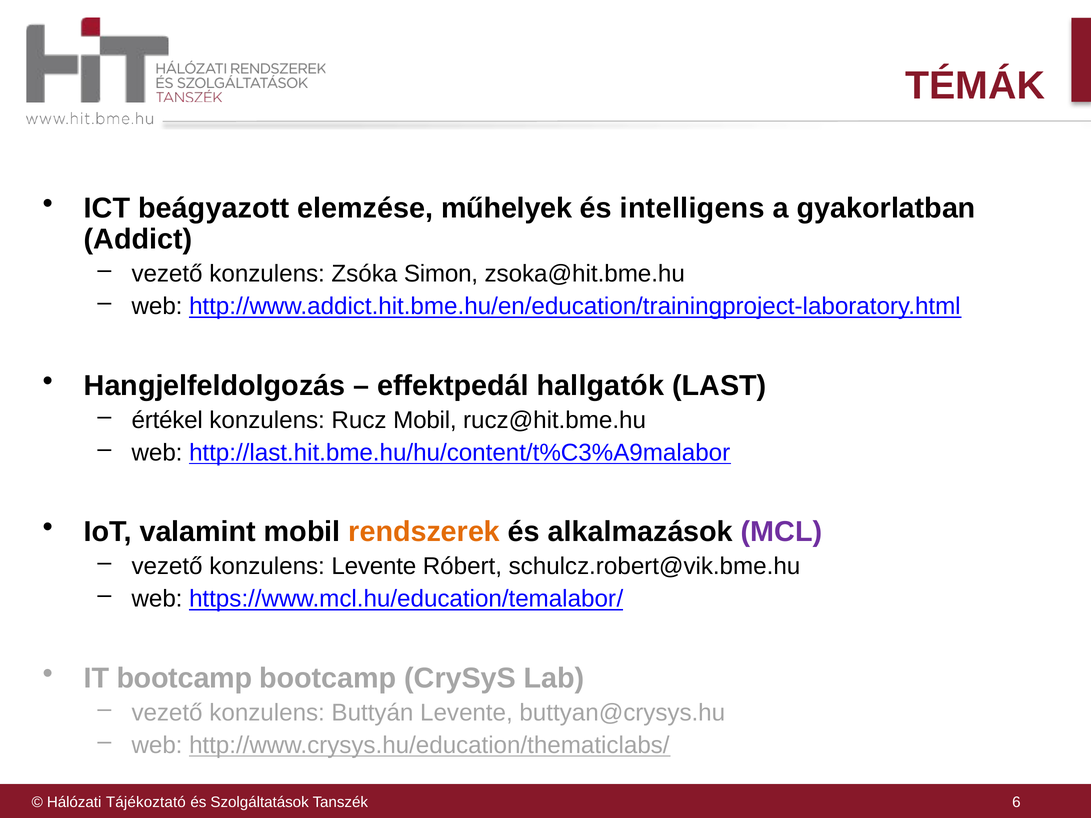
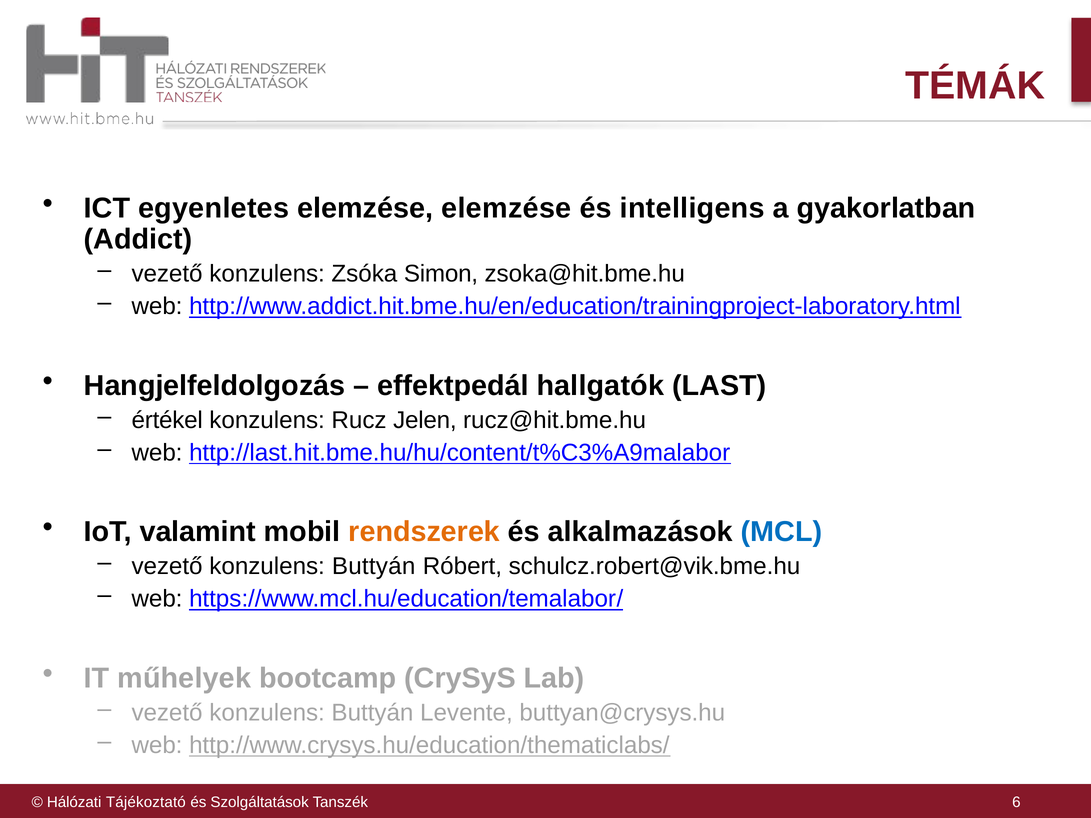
beágyazott: beágyazott -> egyenletes (214, 208)
elemzése műhelyek: műhelyek -> elemzése (506, 208)
Rucz Mobil: Mobil -> Jelen (425, 420)
MCL colour: purple -> blue (782, 532)
Levente: Levente -> Buttyán (374, 566)
IT bootcamp: bootcamp -> műhelyek (184, 678)
